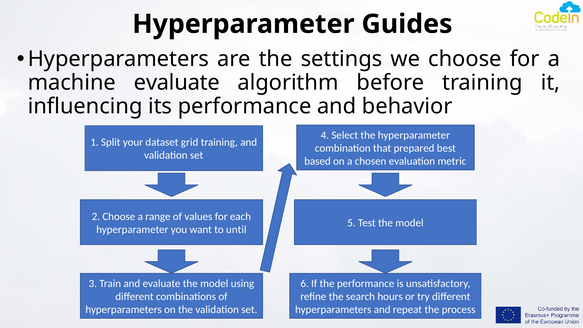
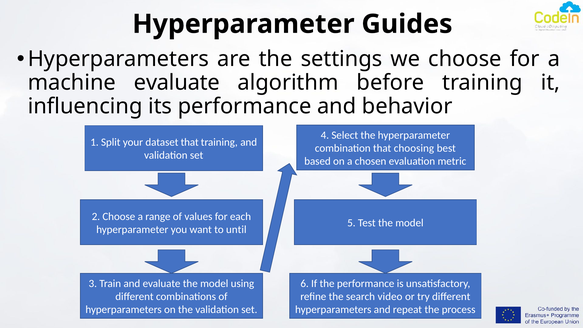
dataset grid: grid -> that (190, 142)
prepared: prepared -> choosing (414, 148)
hours: hours -> video (390, 296)
